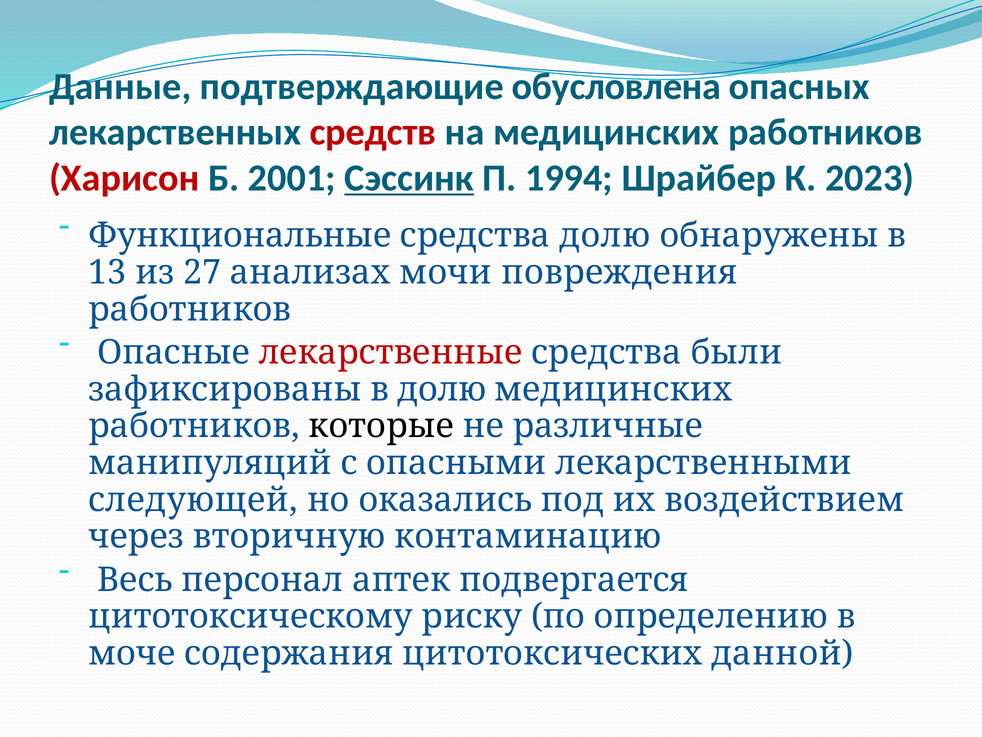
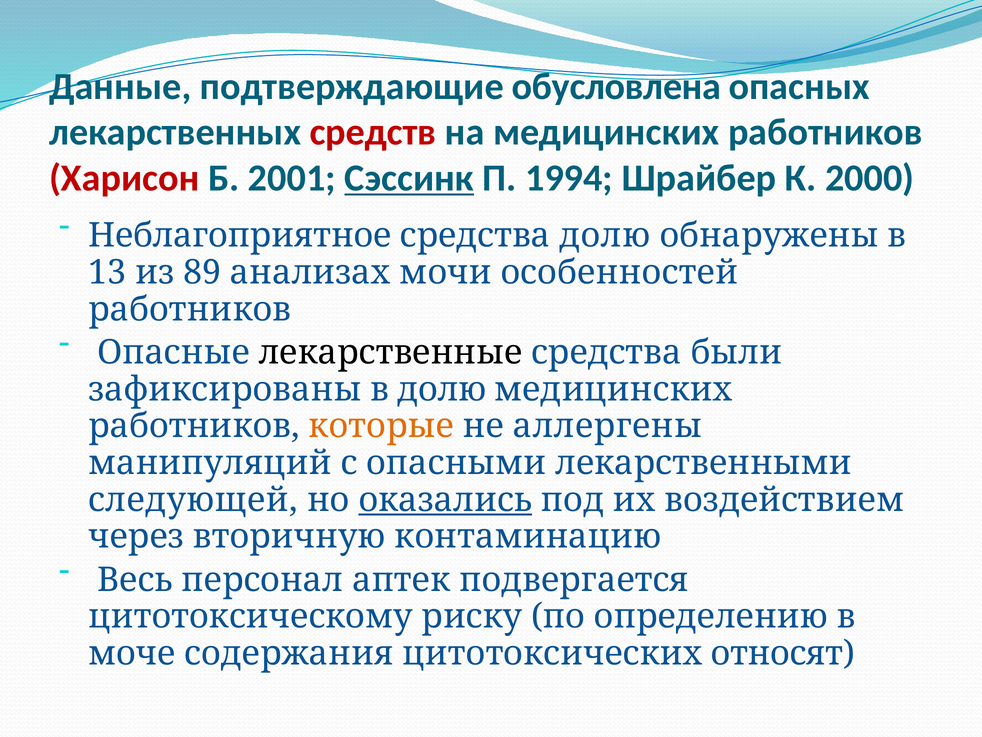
2023: 2023 -> 2000 (870, 178)
Функциональные: Функциональные -> Неблагоприятное (240, 236)
27: 27 -> 89 (202, 272)
повреждения: повреждения -> особенностей (619, 272)
лекарственные colour: red -> black (390, 352)
которые colour: black -> orange (381, 426)
различные: различные -> аллергены (607, 426)
оказались underline: none -> present (445, 500)
данной: данной -> относят (783, 653)
